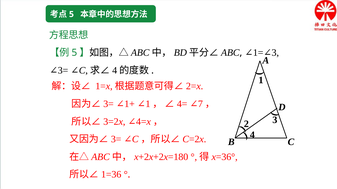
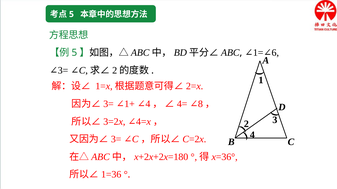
3: 3 -> 6 (275, 53)
4: 4 -> 2 (115, 71)
7: 7 -> 8 (200, 104)
1: 1 -> 4 (148, 104)
